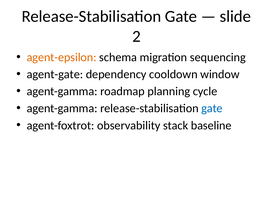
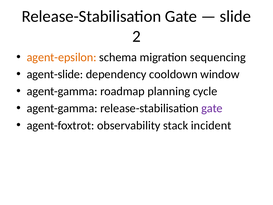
agent-gate: agent-gate -> agent-slide (55, 74)
gate colour: blue -> purple (212, 108)
baseline: baseline -> incident (211, 125)
